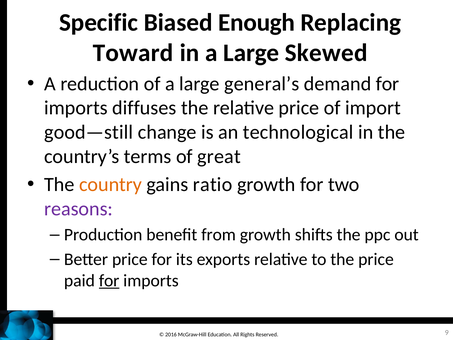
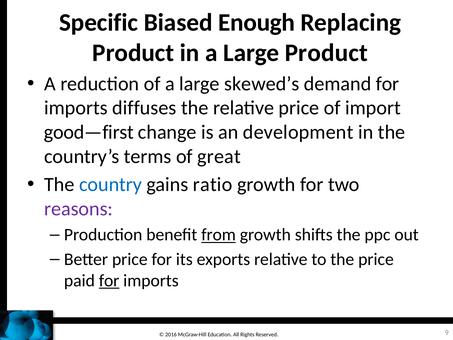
Toward: Toward -> Product (133, 53)
Large Skewed: Skewed -> Product (326, 53)
general’s: general’s -> skewed’s (262, 84)
good—still: good—still -> good—first (89, 132)
technological: technological -> development (298, 132)
country colour: orange -> blue (111, 184)
from underline: none -> present (219, 235)
